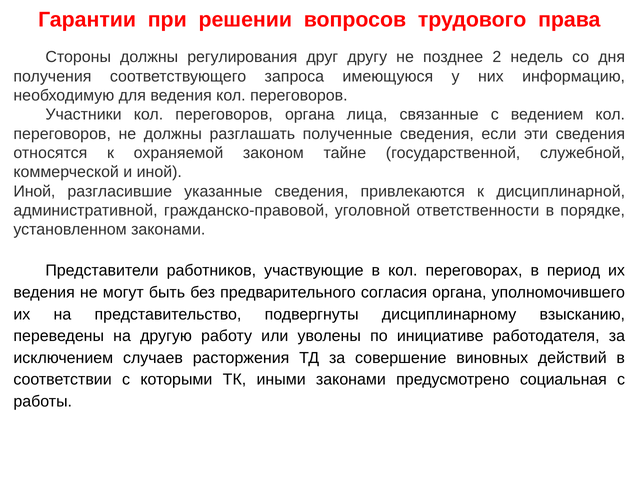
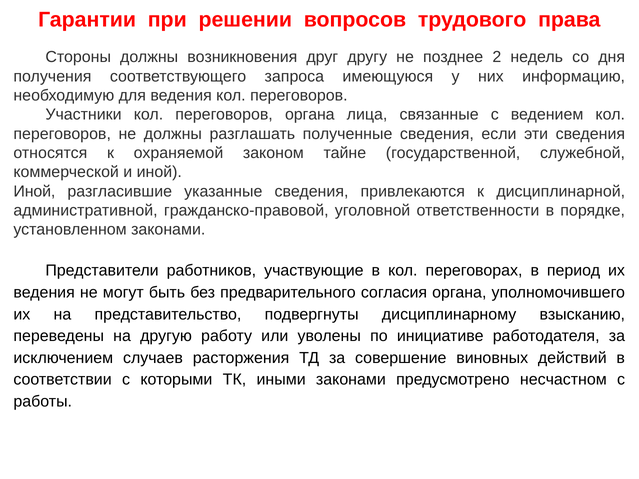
регулирования: регулирования -> возникновения (242, 57)
социальная: социальная -> несчастном (563, 380)
